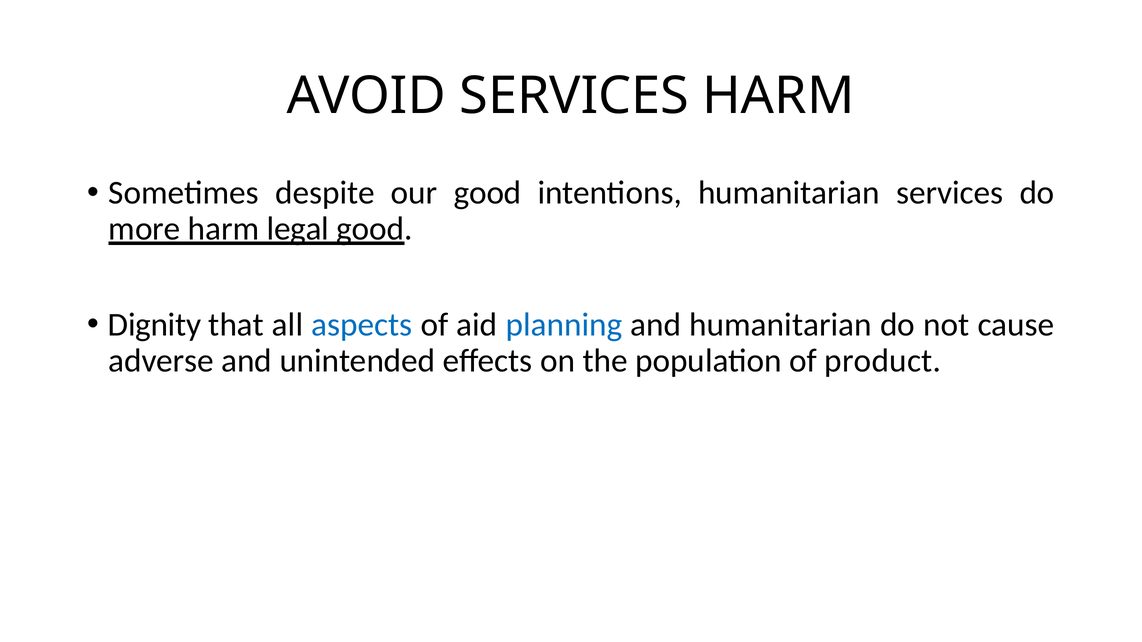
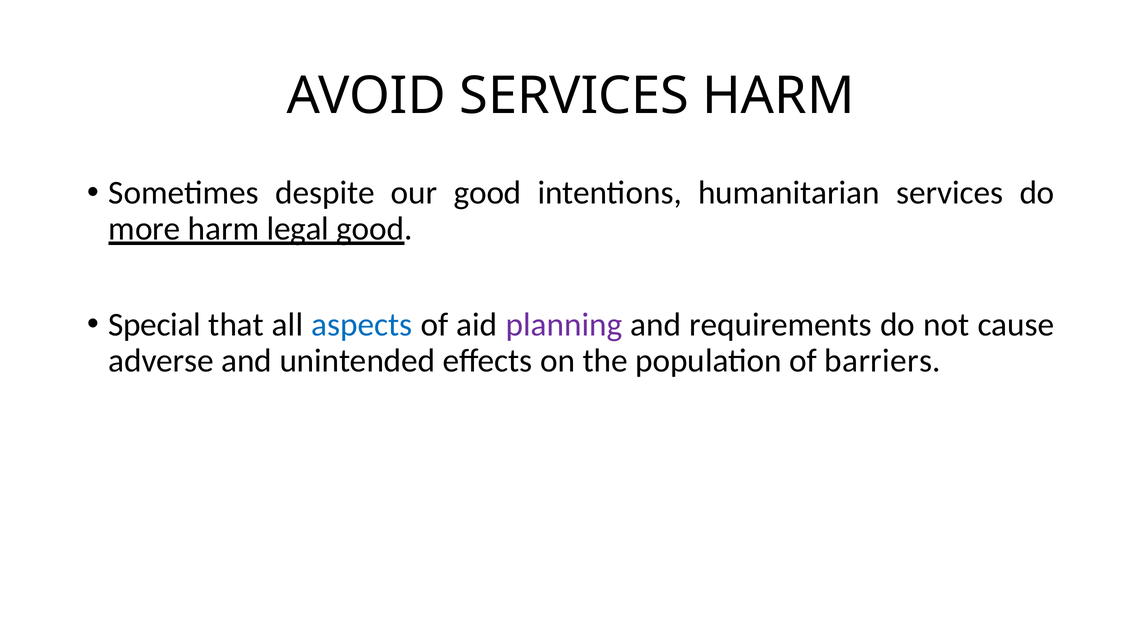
Dignity: Dignity -> Special (155, 325)
planning colour: blue -> purple (564, 325)
and humanitarian: humanitarian -> requirements (781, 325)
product: product -> barriers (883, 361)
